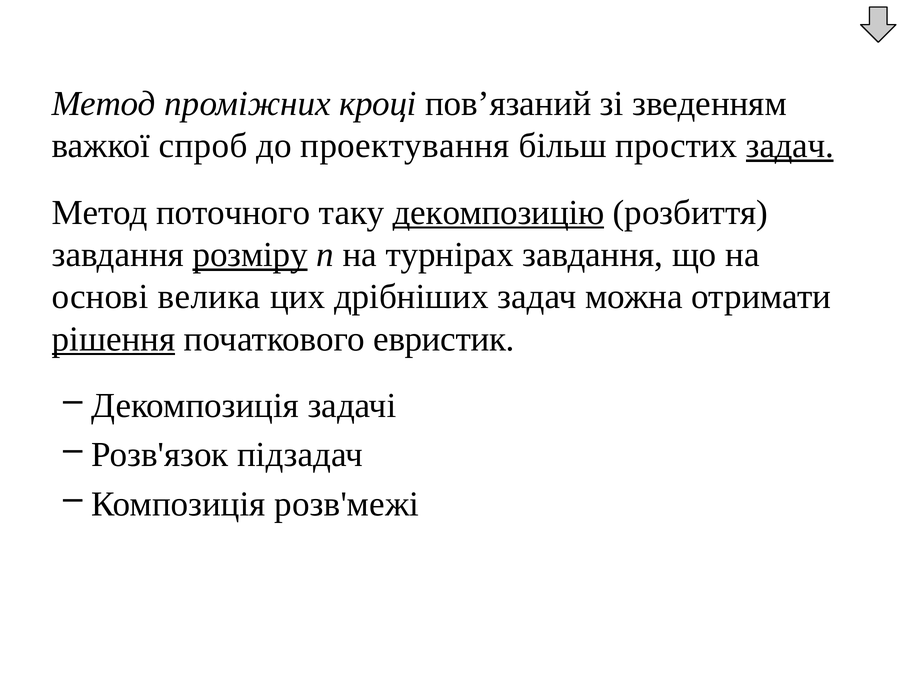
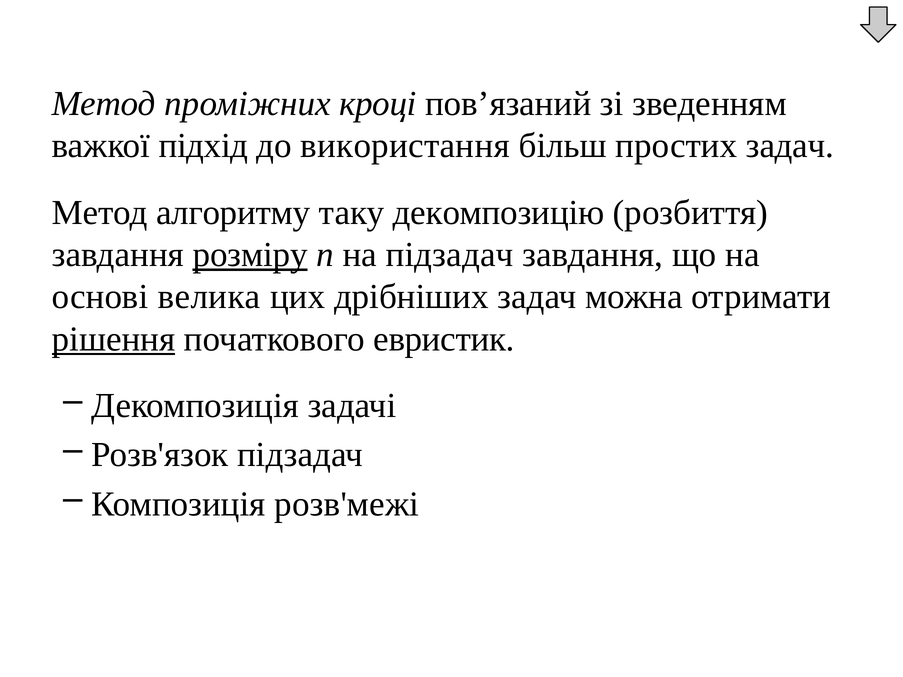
спроб: спроб -> підхід (203, 146)
проектування: проектування -> використання (405, 146)
задач underline: present -> none (790, 146)
поточного: поточного -> алгоритму (233, 213)
декомпозицію underline: present -> none (499, 213)
на турнірах: турнірах -> підзадач (450, 255)
